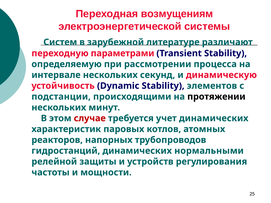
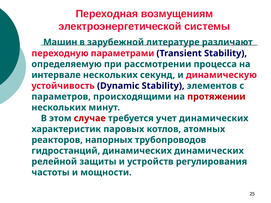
Систем: Систем -> Машин (60, 42)
подстанции: подстанции -> параметров (61, 97)
протяжении colour: black -> red (216, 97)
динамических нормальными: нормальными -> динамических (209, 151)
